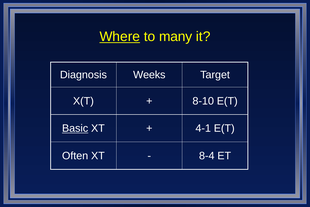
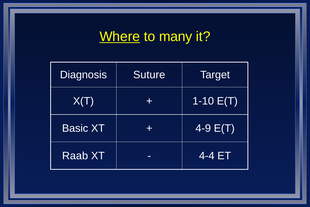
Weeks: Weeks -> Suture (149, 75)
8-10: 8-10 -> 1-10 (203, 101)
Basic underline: present -> none (75, 128)
4-1: 4-1 -> 4-9 (203, 128)
Often: Often -> Raab (75, 156)
8-4: 8-4 -> 4-4 (207, 156)
